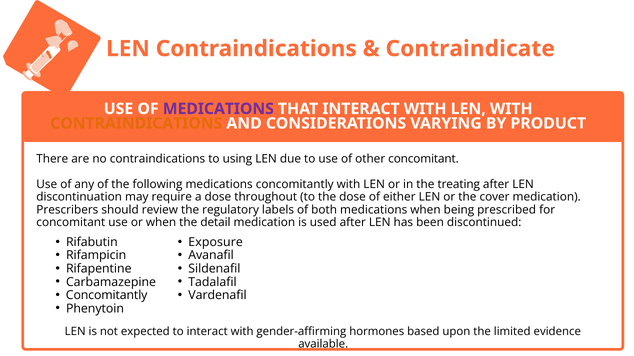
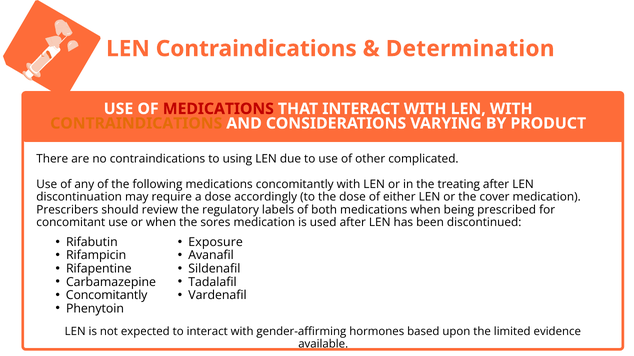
Contraindicate: Contraindicate -> Determination (470, 49)
MEDICATIONS colour: purple -> red (218, 109)
other concomitant: concomitant -> complicated (423, 159)
throughout: throughout -> accordingly (266, 197)
detail: detail -> sores (215, 223)
